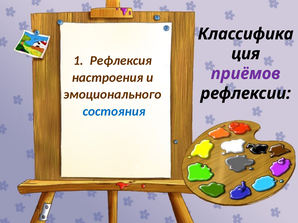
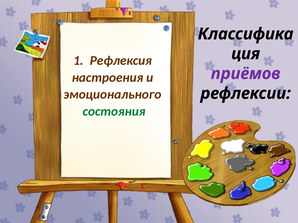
состояния colour: blue -> green (114, 112)
